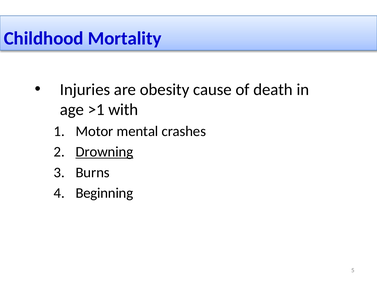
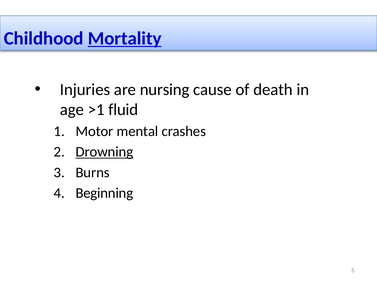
Mortality underline: none -> present (125, 38)
obesity: obesity -> nursing (165, 89)
with: with -> fluid (123, 110)
